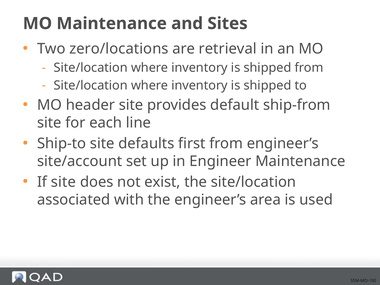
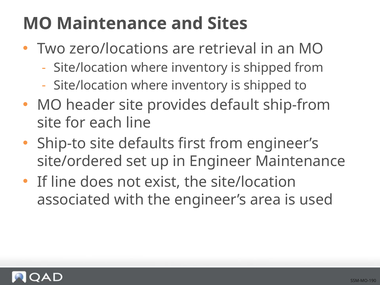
site/account: site/account -> site/ordered (80, 161)
If site: site -> line (64, 182)
